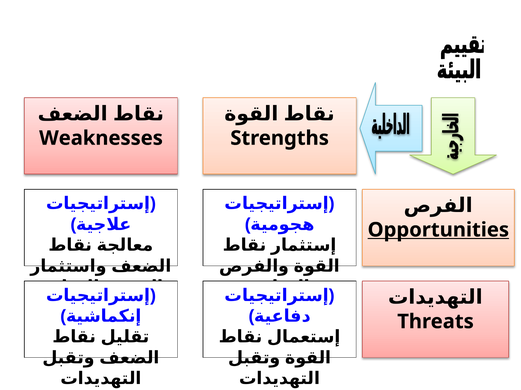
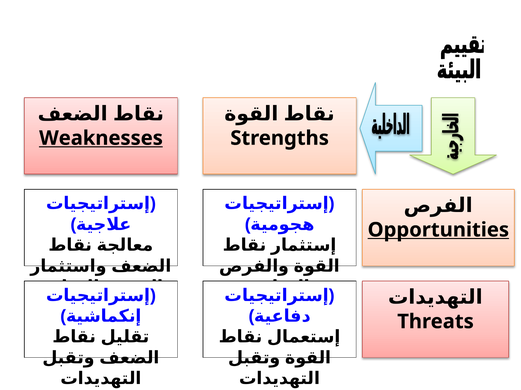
Weaknesses underline: none -> present (101, 138)
